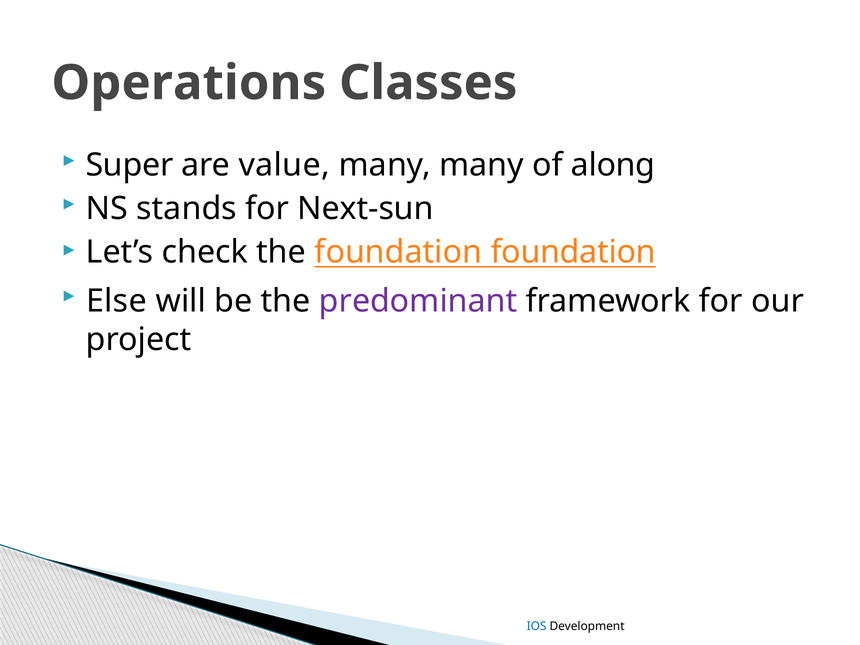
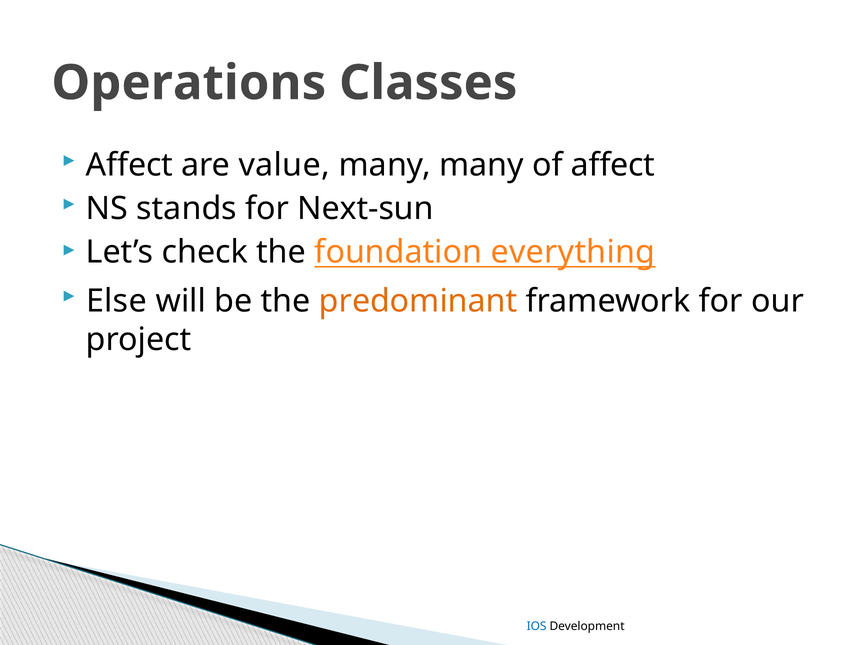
Super: Super -> Affect (129, 165)
of along: along -> affect (613, 165)
foundation foundation: foundation -> everything (573, 252)
predominant colour: purple -> orange (418, 301)
